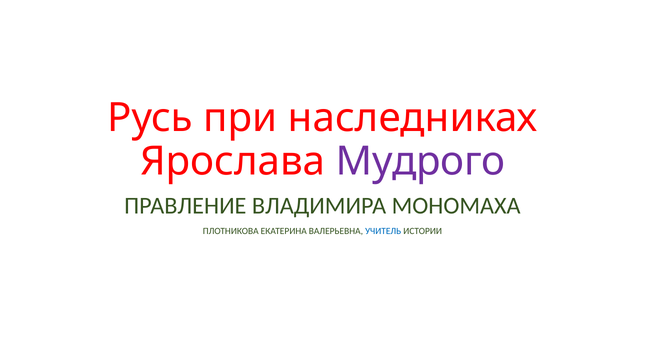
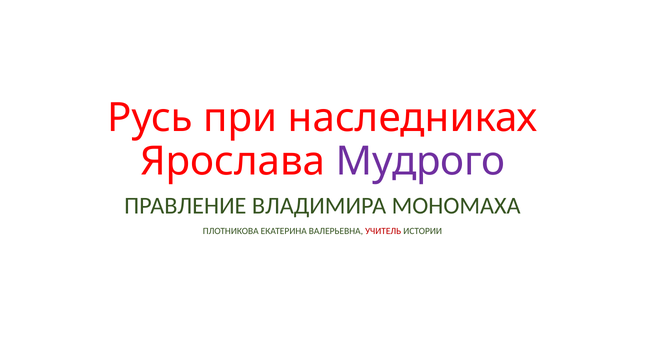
УЧИТЕЛЬ colour: blue -> red (383, 231)
